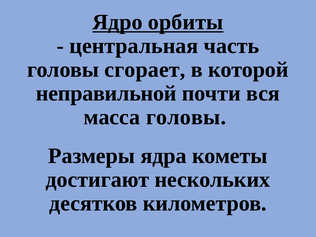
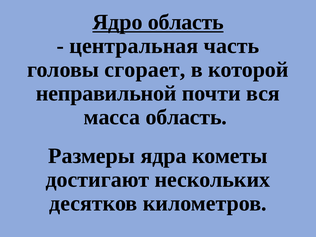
Ядро орбиты: орбиты -> область (186, 22)
масса головы: головы -> область (186, 117)
